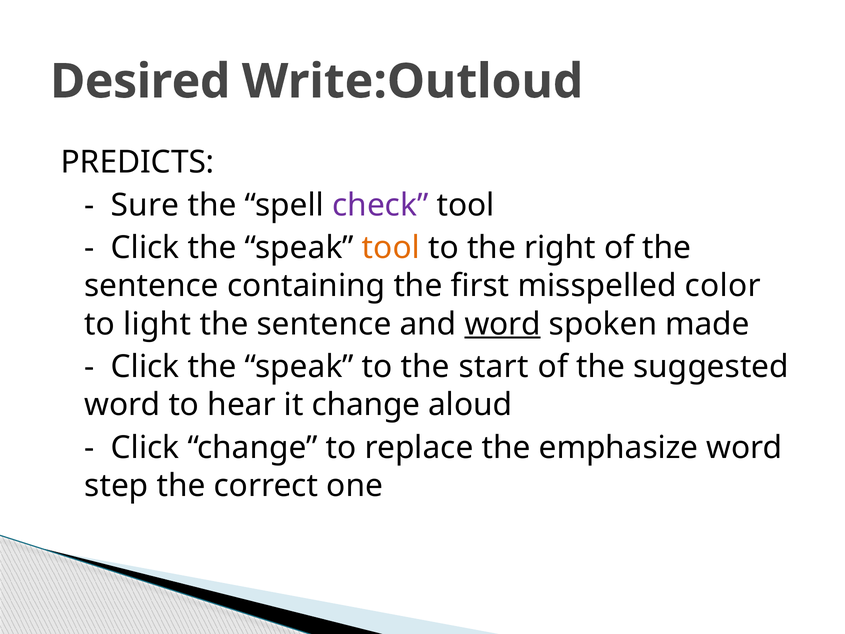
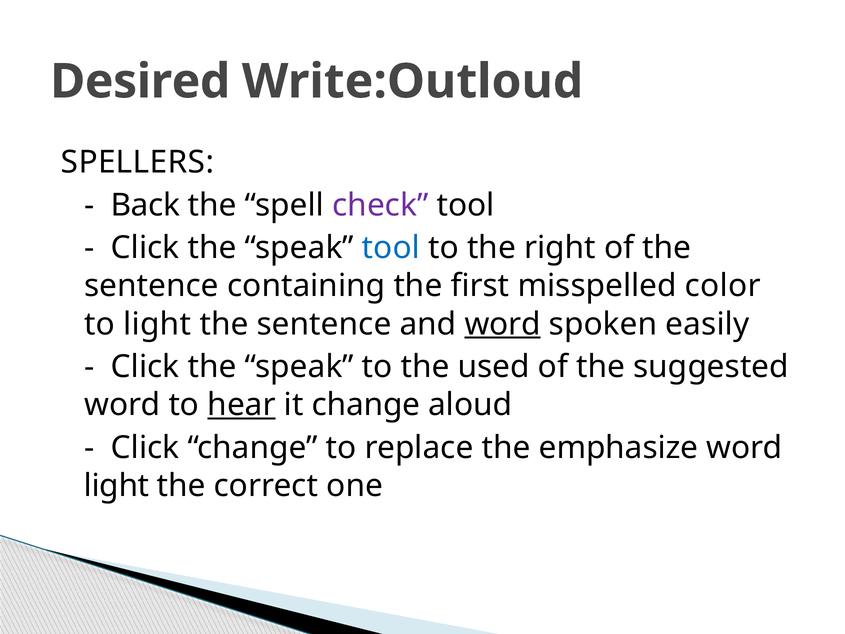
PREDICTS: PREDICTS -> SPELLERS (137, 162)
Sure: Sure -> Back (145, 205)
tool colour: orange -> blue (391, 248)
made: made -> easily (707, 324)
start: start -> used (494, 367)
hear underline: none -> present (242, 405)
step: step -> light (117, 486)
